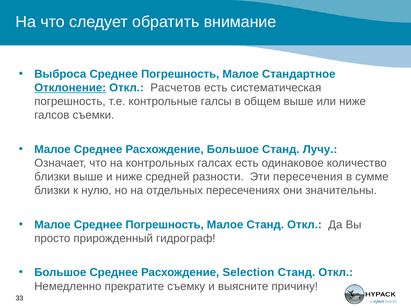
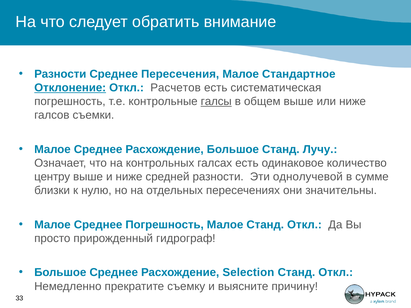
Выброса: Выброса -> Разности (60, 74)
Погрешность: Погрешность -> Пересечения (180, 74)
галсы underline: none -> present (216, 101)
близки: близки -> центру (52, 177)
пересечения: пересечения -> однолучевой (308, 177)
